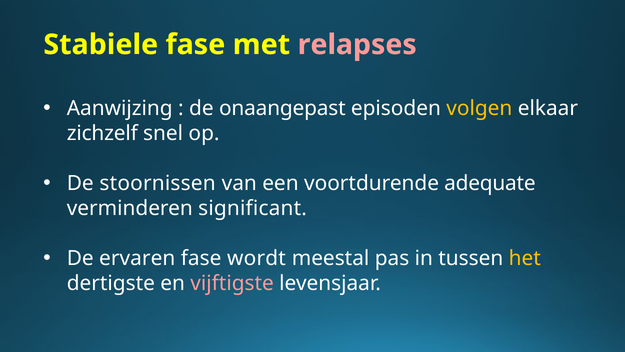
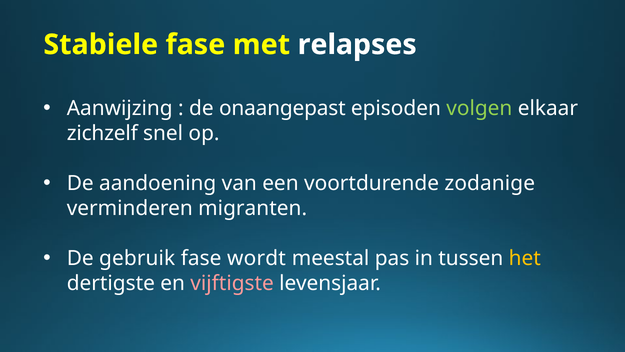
relapses colour: pink -> white (357, 45)
volgen colour: yellow -> light green (479, 108)
stoornissen: stoornissen -> aandoening (158, 183)
adequate: adequate -> zodanige (490, 183)
significant: significant -> migranten (253, 208)
ervaren: ervaren -> gebruik (137, 258)
